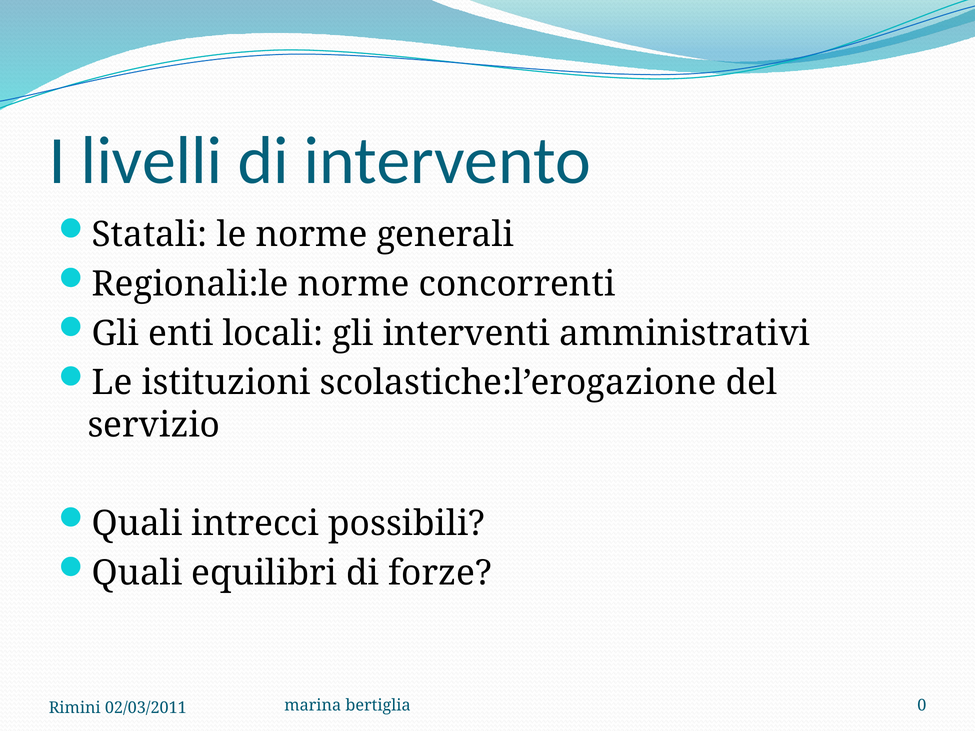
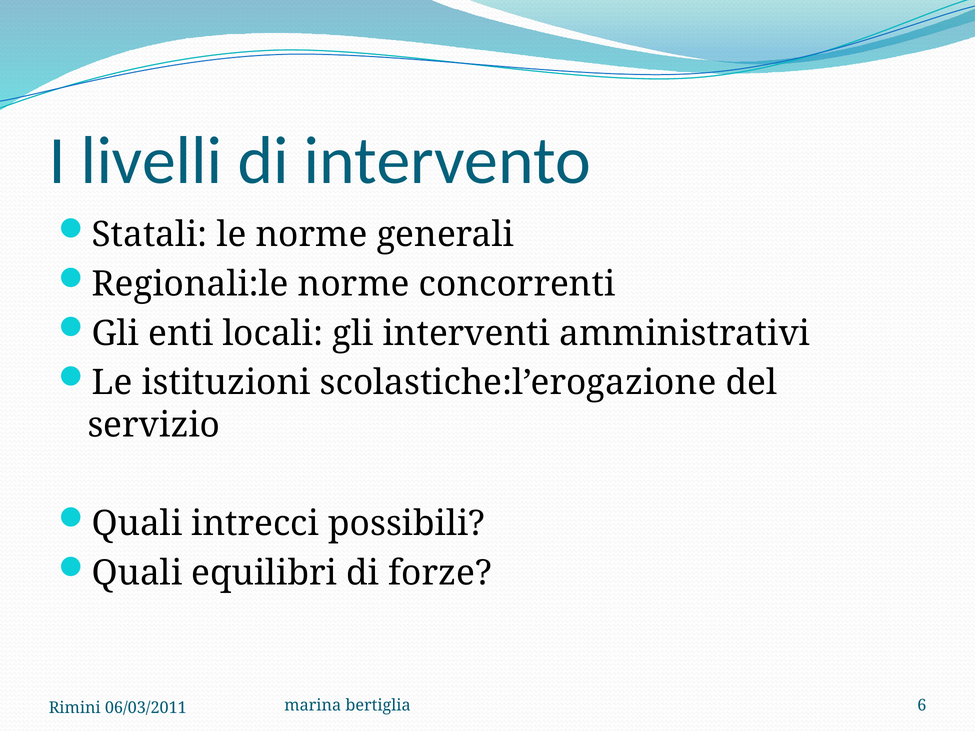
0: 0 -> 6 (922, 705)
02/03/2011: 02/03/2011 -> 06/03/2011 (146, 708)
